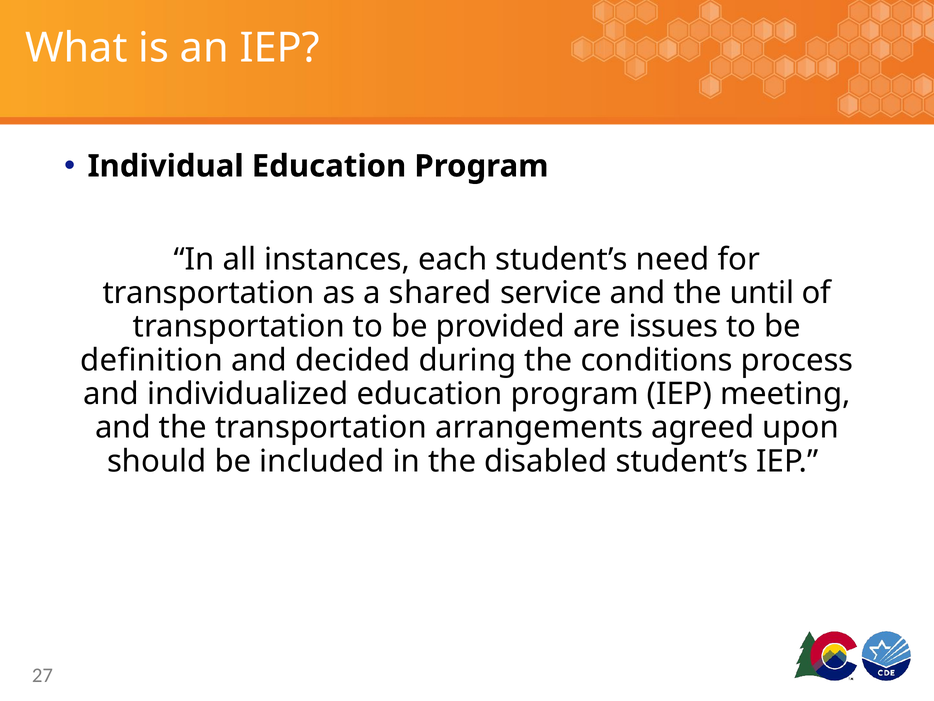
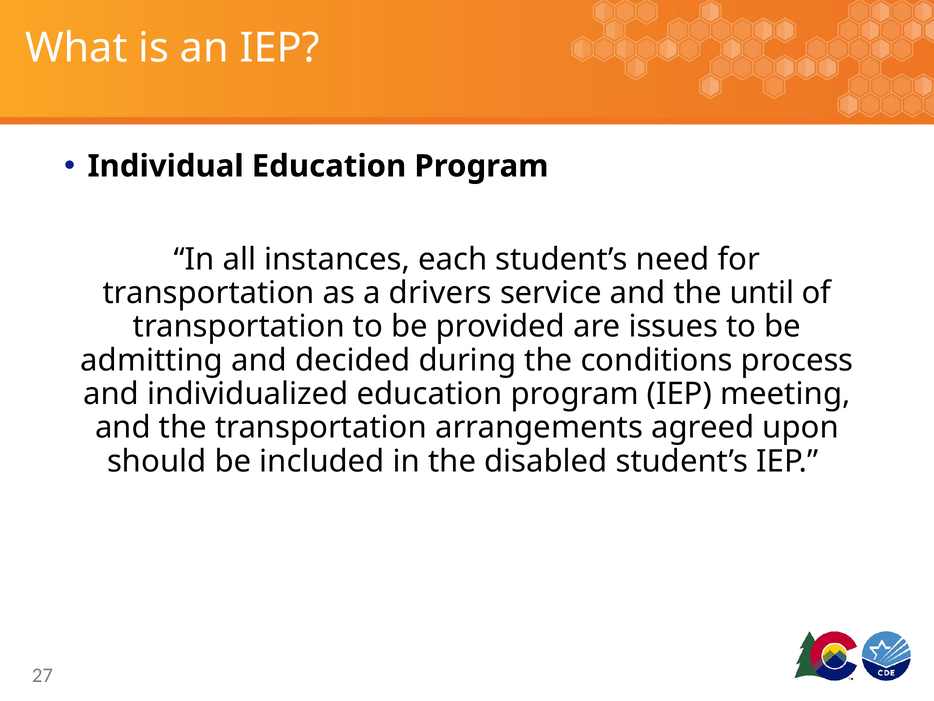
shared: shared -> drivers (440, 293)
definition: definition -> admitting (152, 360)
